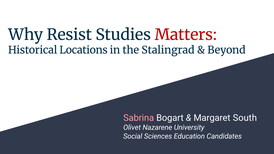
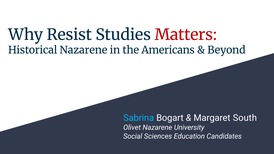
Historical Locations: Locations -> Nazarene (83, 50)
Stalingrad: Stalingrad -> Americans (168, 50)
Sabrina colour: pink -> light blue (139, 118)
